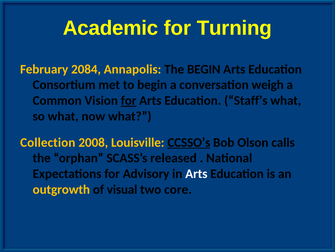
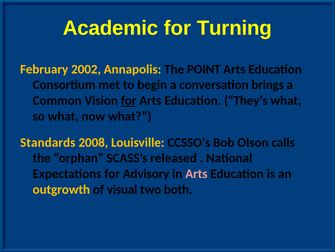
2084: 2084 -> 2002 (86, 69)
The BEGIN: BEGIN -> POINT (204, 69)
weigh: weigh -> brings (268, 85)
Staff’s: Staff’s -> They’s (246, 100)
Collection: Collection -> Standards (48, 142)
CCSSO’s underline: present -> none (189, 142)
Arts colour: white -> pink (196, 173)
core: core -> both (178, 189)
